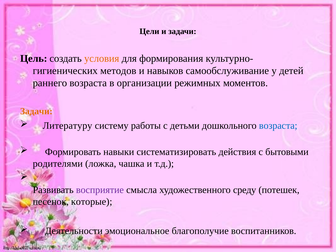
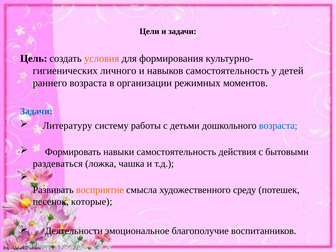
методов: методов -> личного (118, 71)
навыков самообслуживание: самообслуживание -> самостоятельность (227, 71)
Задачи colour: orange -> blue (36, 111)
навыки систематизировать: систематизировать -> самостоятельность (176, 152)
родителями: родителями -> раздеваться (58, 164)
восприятие colour: purple -> orange (100, 190)
